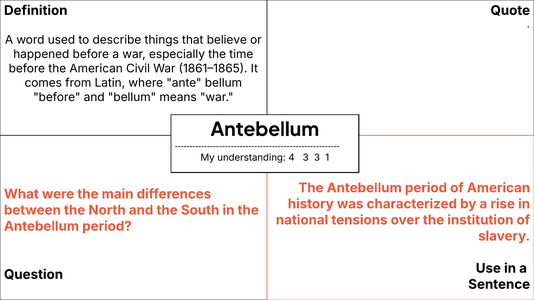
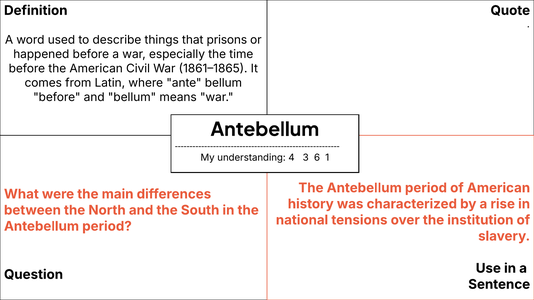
believe: believe -> prisons (227, 40)
3 3: 3 -> 6 (317, 158)
